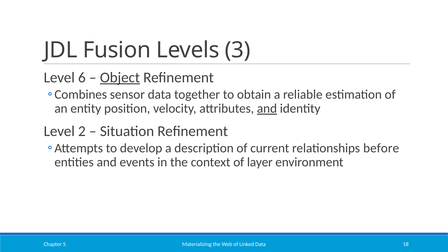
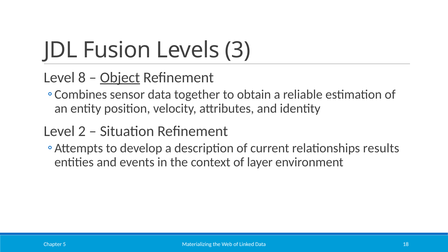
6: 6 -> 8 (82, 77)
and underline: present -> none (267, 109)
before: before -> results (381, 148)
